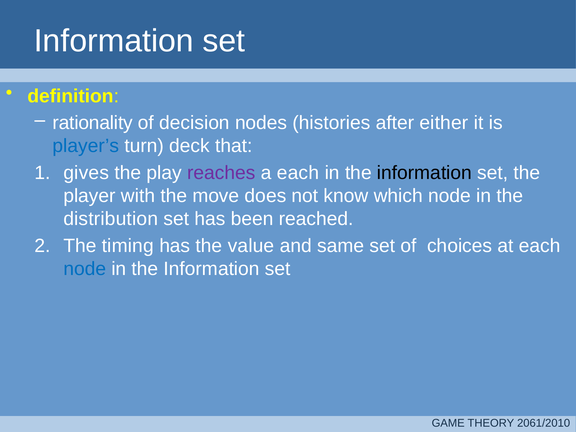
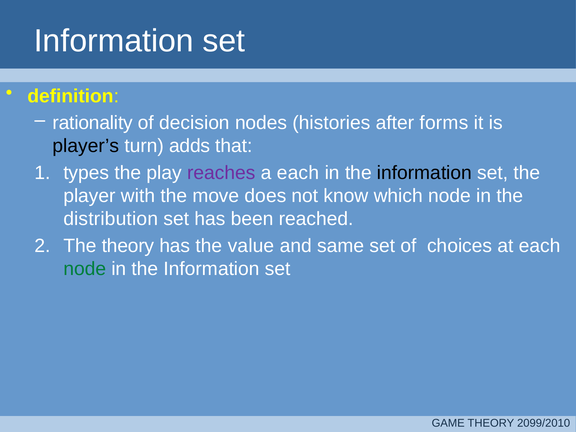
either: either -> forms (444, 123)
player’s colour: blue -> black (86, 146)
deck: deck -> adds (190, 146)
gives: gives -> types (86, 173)
The timing: timing -> theory (128, 246)
node colour: blue -> green (85, 269)
2061/2010: 2061/2010 -> 2099/2010 (544, 423)
